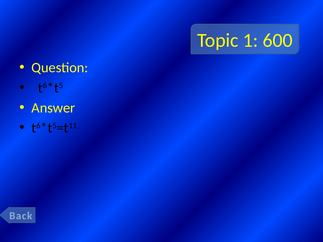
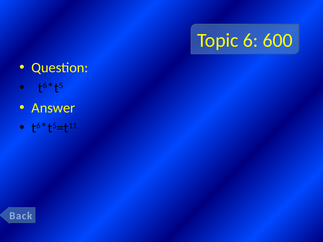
1: 1 -> 6 (251, 40)
